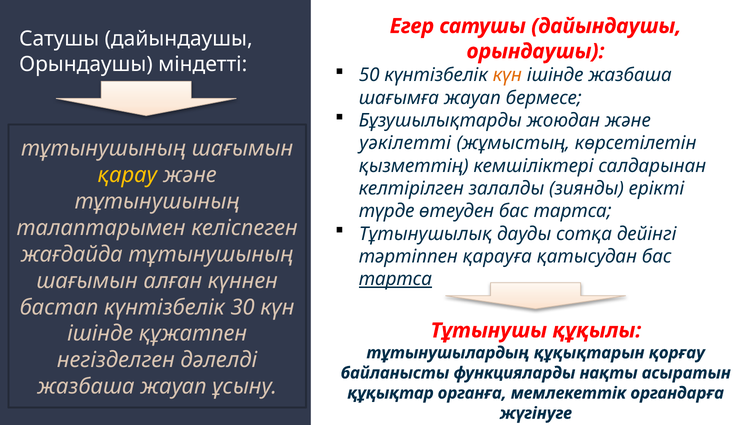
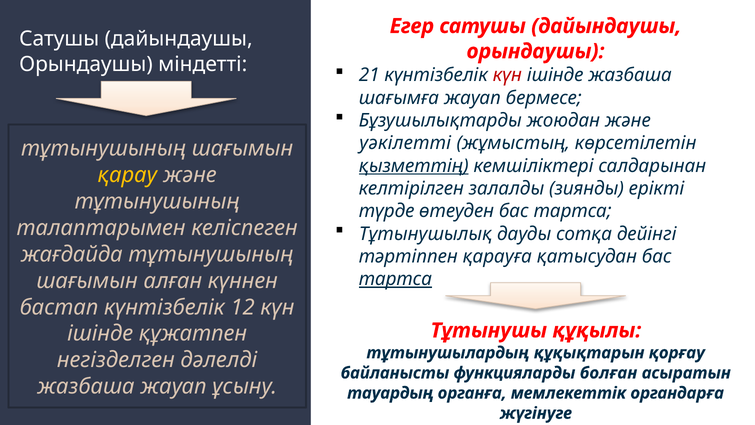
50: 50 -> 21 (369, 75)
күн colour: orange -> red (507, 75)
қызметтің underline: none -> present (414, 166)
30: 30 -> 12 (243, 307)
нақты: нақты -> болған (609, 373)
құқықтар: құқықтар -> тауардың (390, 393)
